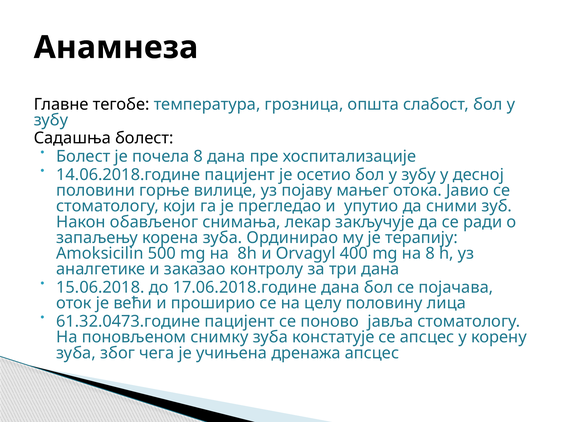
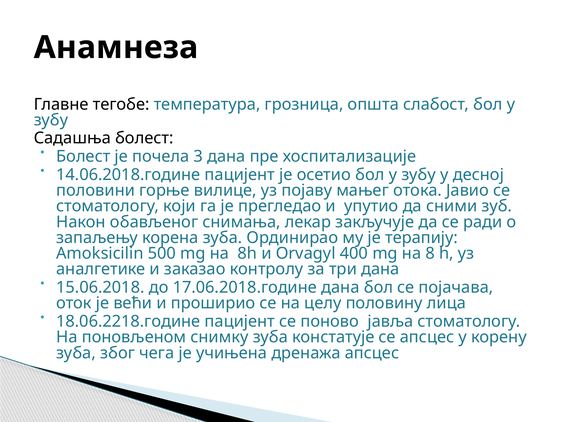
почела 8: 8 -> 3 (198, 157)
61.32.0473.године: 61.32.0473.године -> 18.06.2218.године (128, 322)
